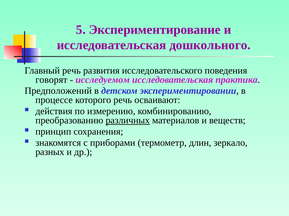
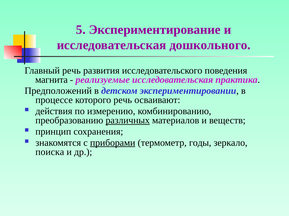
говорят: говорят -> магнита (51, 80)
исследуемом: исследуемом -> реализуемые (103, 80)
приборами underline: none -> present (113, 143)
длин: длин -> годы (200, 143)
разных: разных -> поиска (50, 152)
